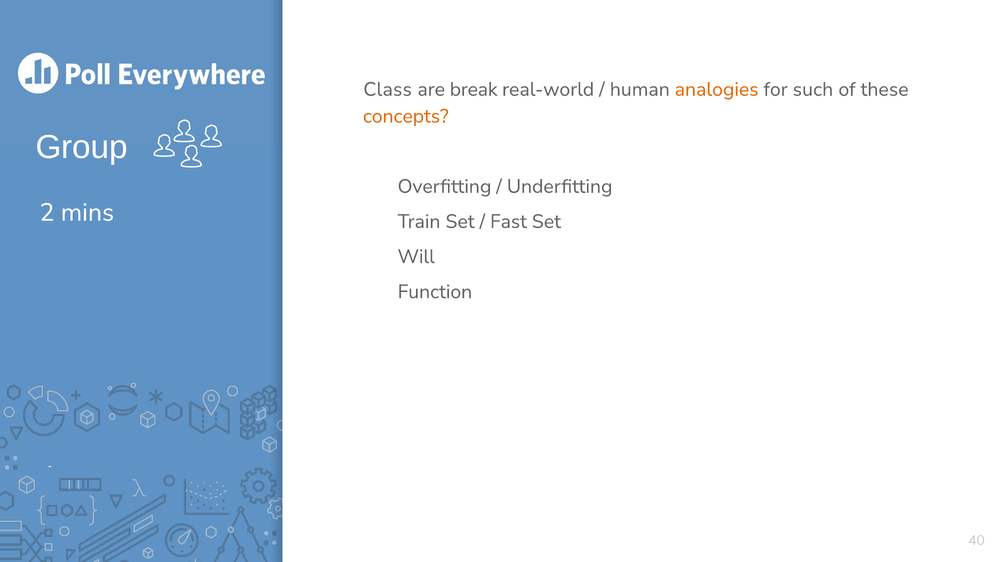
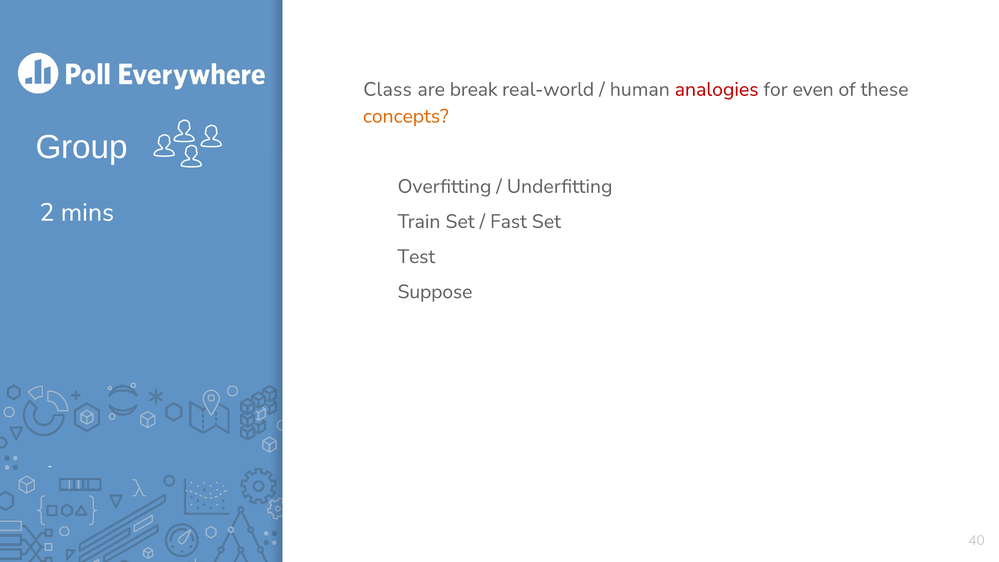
analogies colour: orange -> red (717, 89)
such: such -> even (813, 89)
Will: Will -> Test (416, 257)
Function: Function -> Suppose (435, 292)
